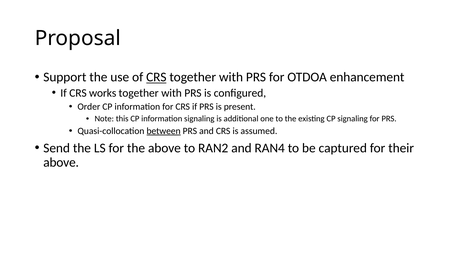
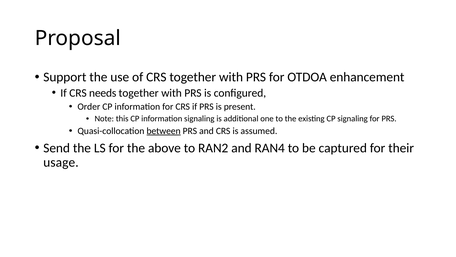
CRS underline: present -> none (156, 77)
works: works -> needs (103, 93)
above: above -> usage (61, 162)
